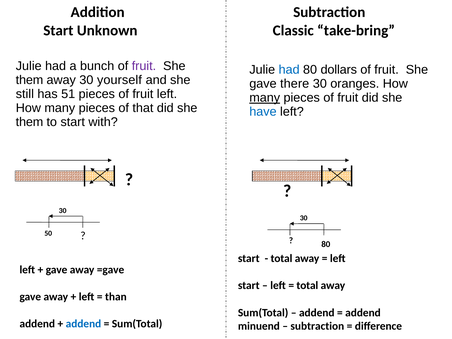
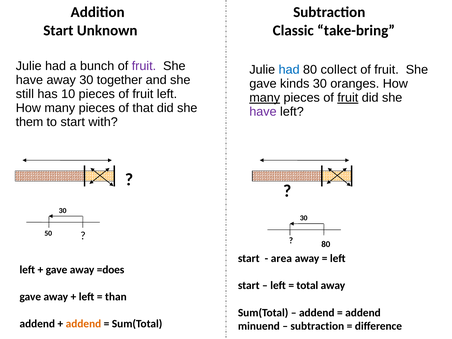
dollars: dollars -> collect (339, 70)
them: them -> have (29, 80)
yourself: yourself -> together (120, 80)
there: there -> kinds (295, 84)
51: 51 -> 10 (68, 94)
fruit underline: none -> present (348, 98)
have colour: blue -> purple (263, 112)
total: total -> area (281, 258)
=gave: =gave -> =does (111, 270)
addend colour: blue -> orange (83, 324)
